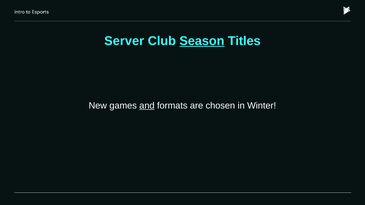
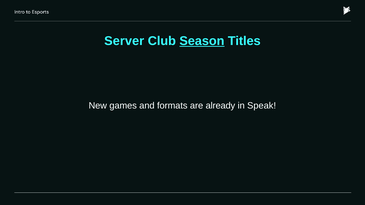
and underline: present -> none (147, 106)
chosen: chosen -> already (220, 106)
Winter: Winter -> Speak (262, 106)
